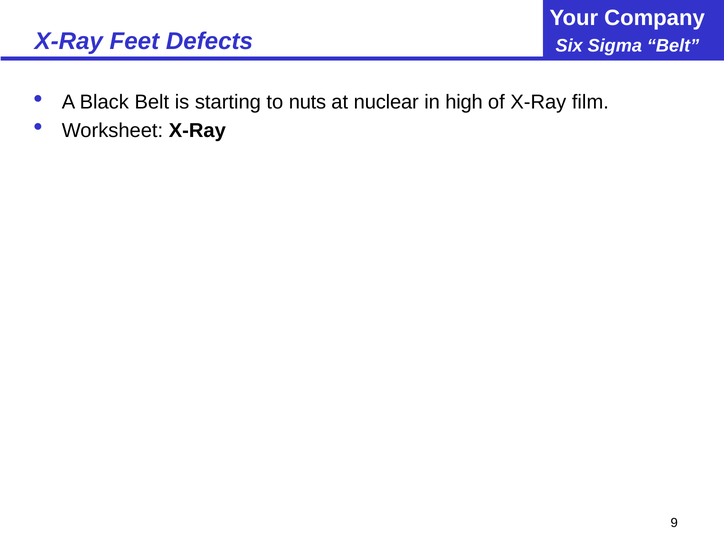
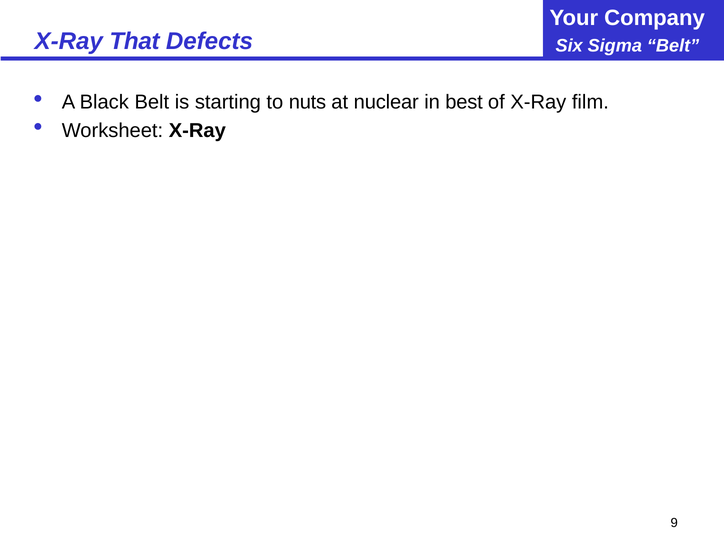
Feet: Feet -> That (135, 41)
high: high -> best (464, 102)
